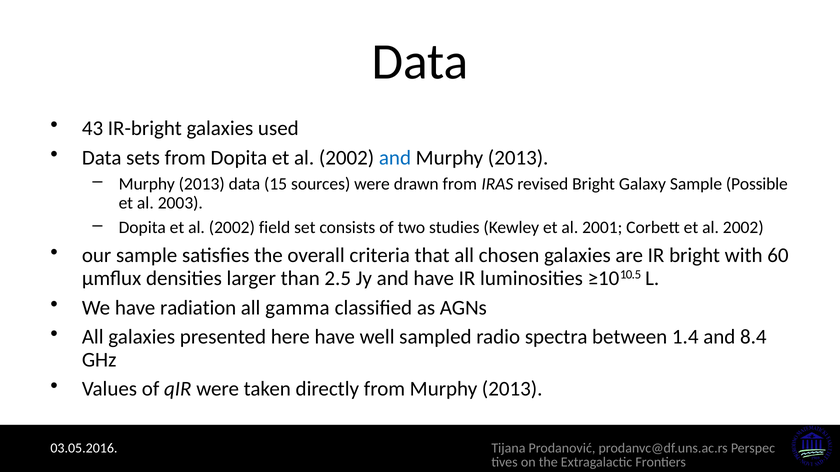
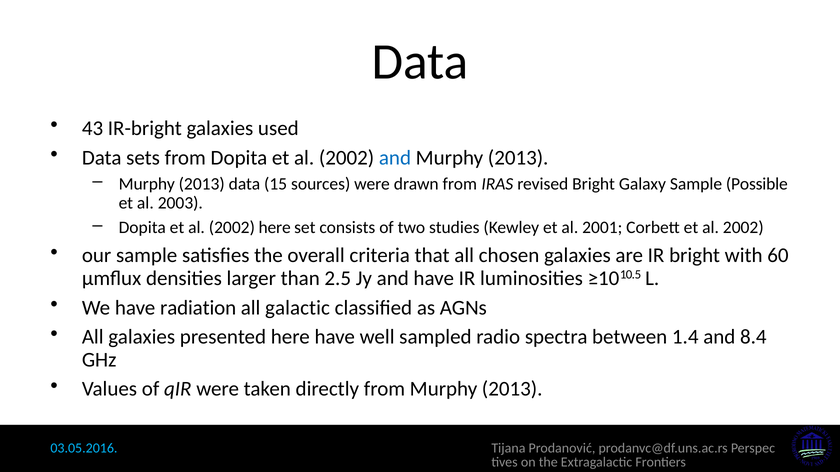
2002 field: field -> here (275, 228)
gamma: gamma -> galactic (297, 308)
03.05.2016 colour: white -> light blue (84, 449)
